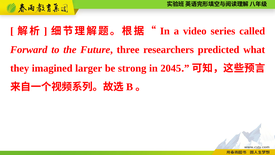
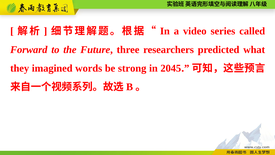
larger: larger -> words (89, 68)
